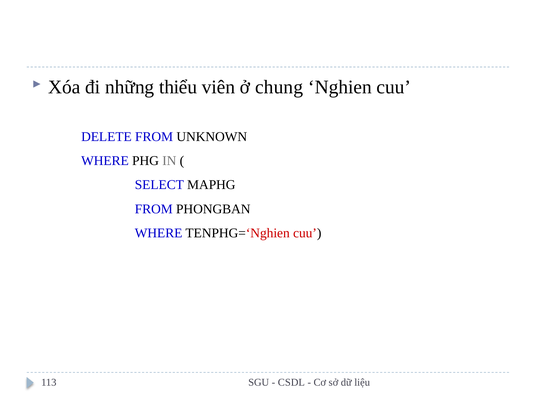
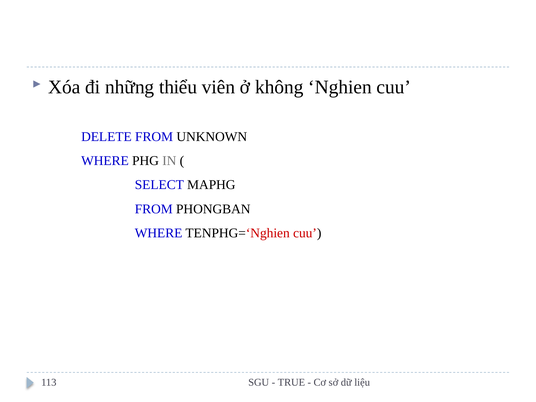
chung: chung -> không (279, 87)
CSDL: CSDL -> TRUE (291, 382)
